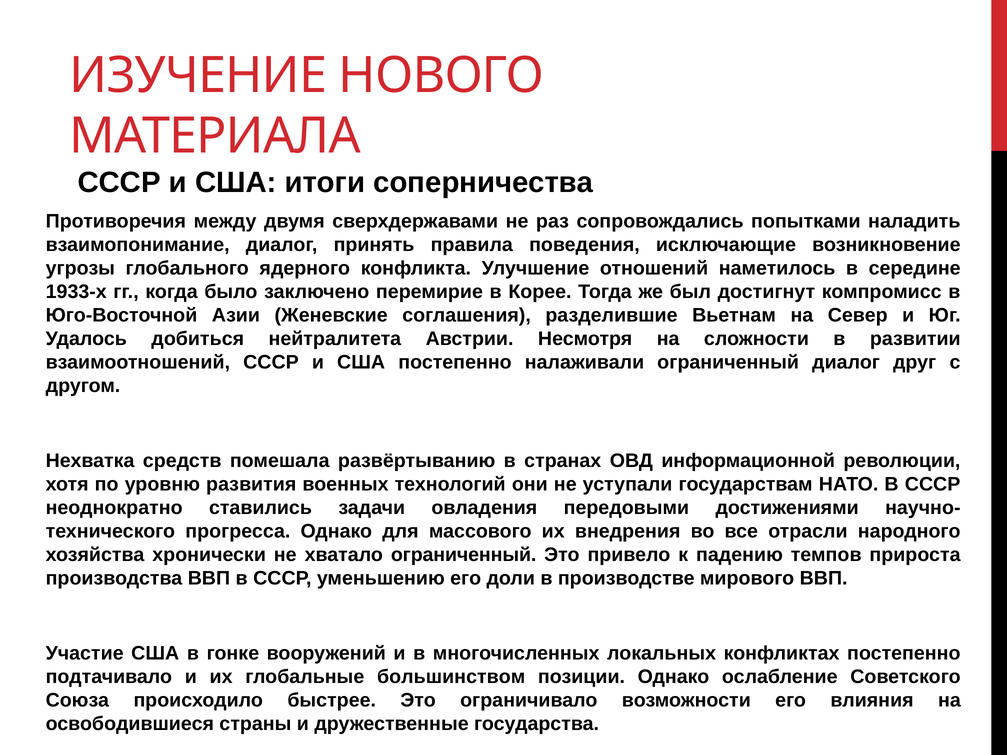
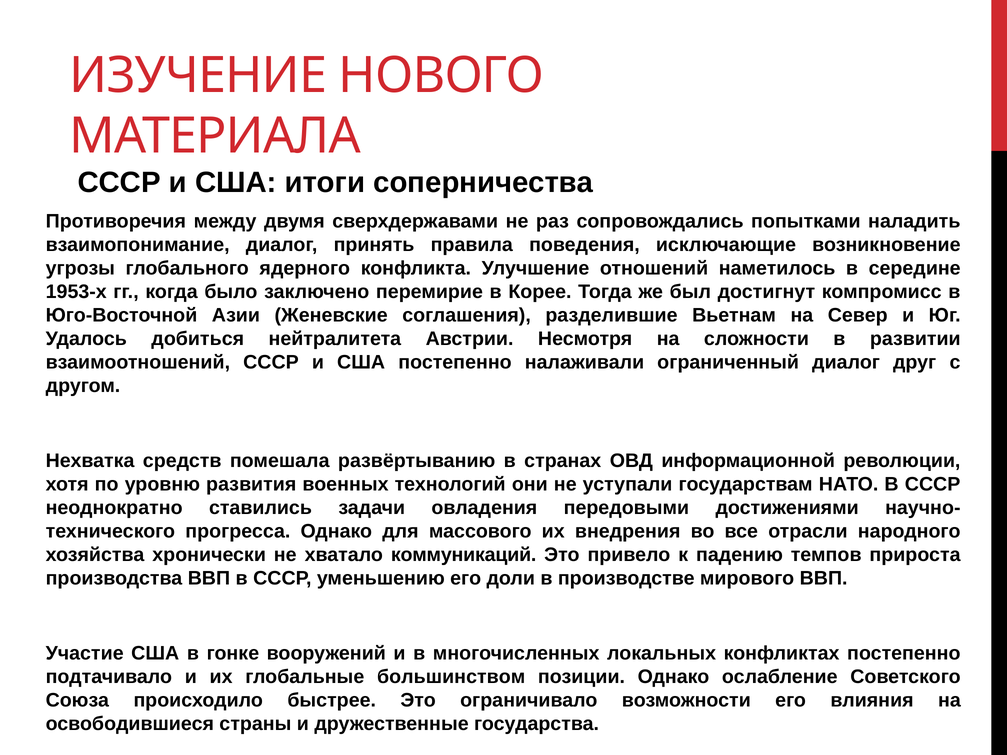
1933-х: 1933-х -> 1953-х (76, 292)
хватало ограниченный: ограниченный -> коммуникаций (464, 555)
